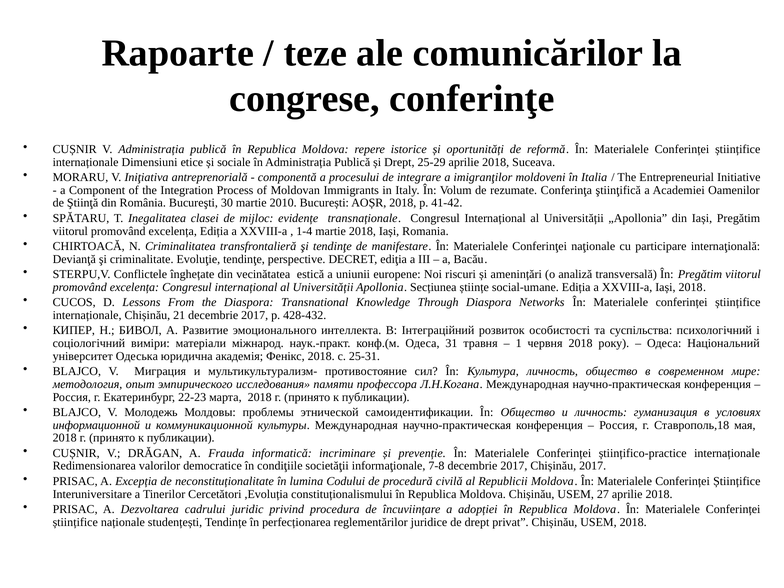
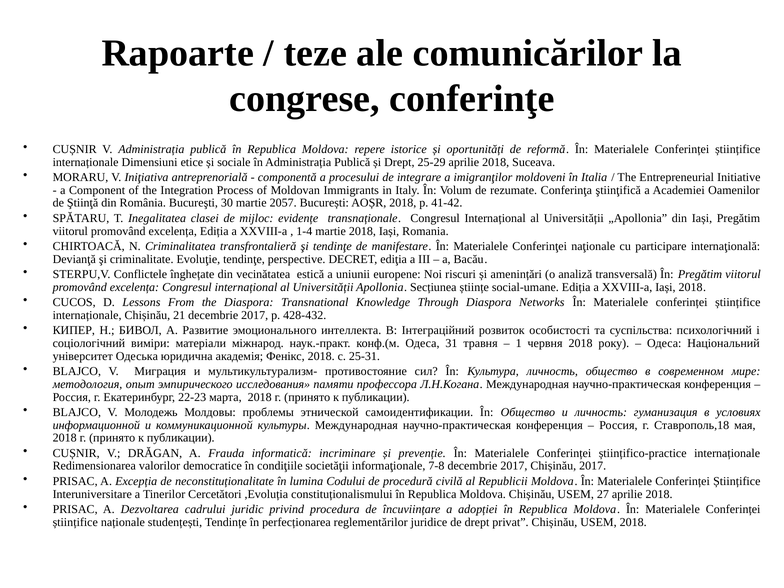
2010: 2010 -> 2057 (283, 203)
